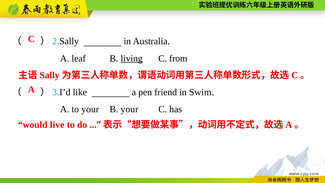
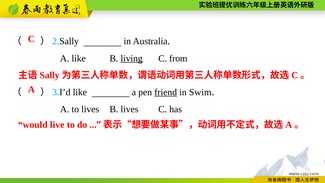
A leaf: leaf -> like (79, 58)
friend underline: none -> present (166, 92)
to your: your -> lives (90, 109)
B your: your -> lives (130, 109)
